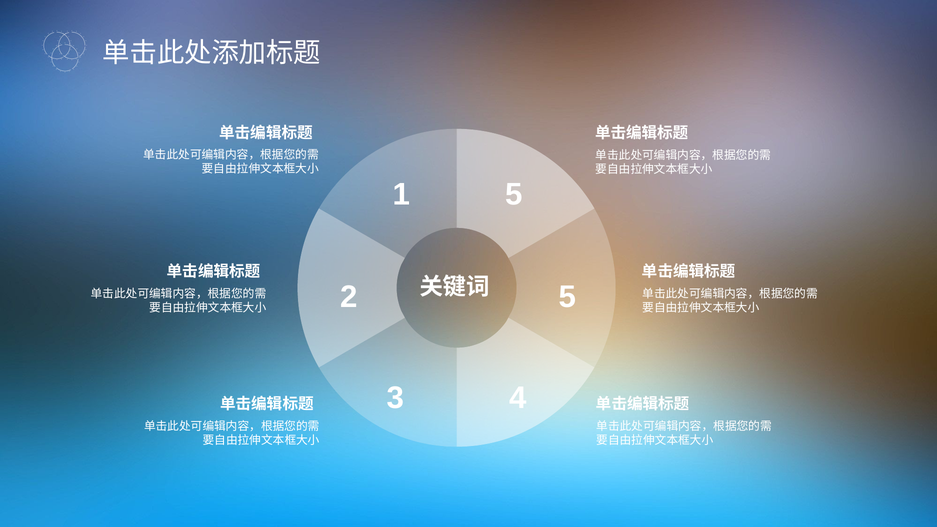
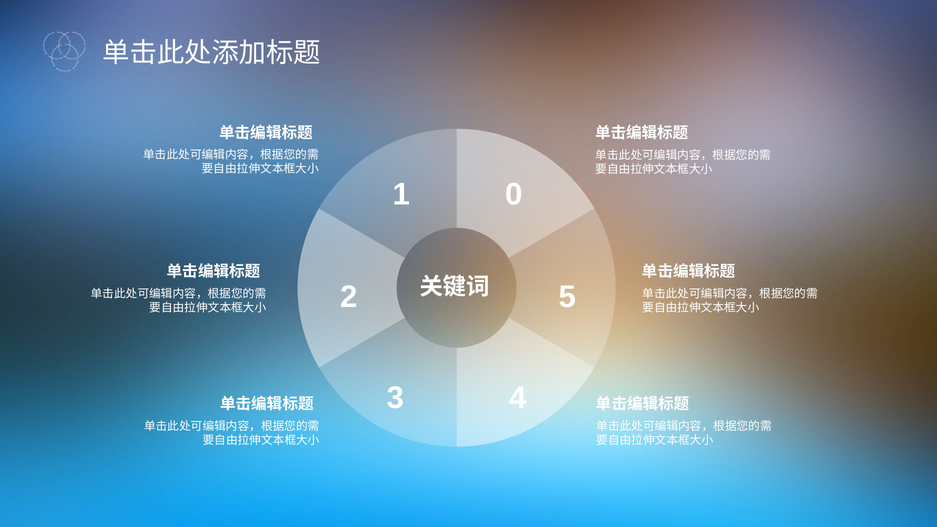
1 5: 5 -> 0 (514, 194)
